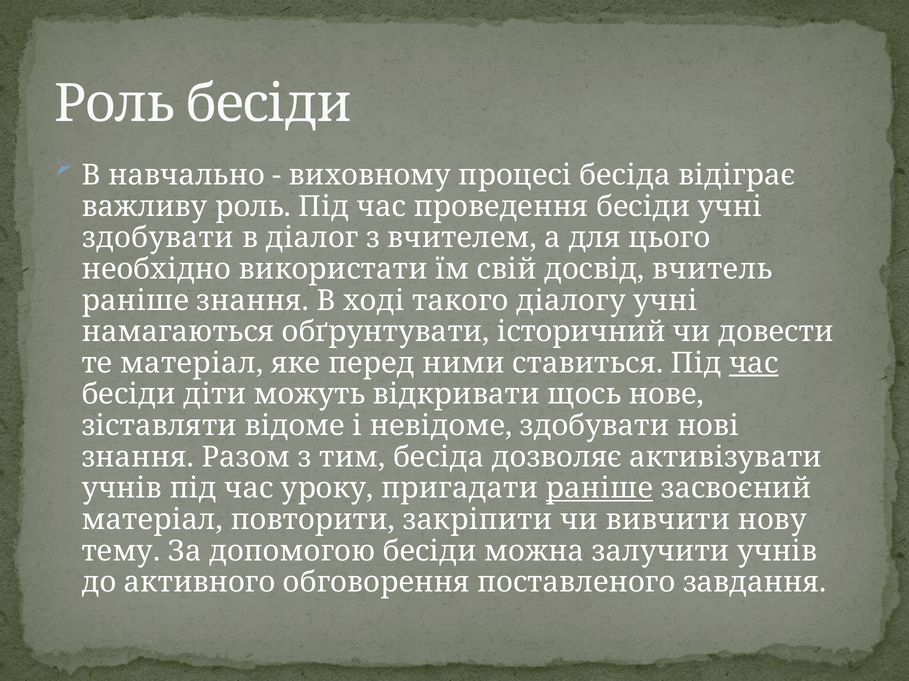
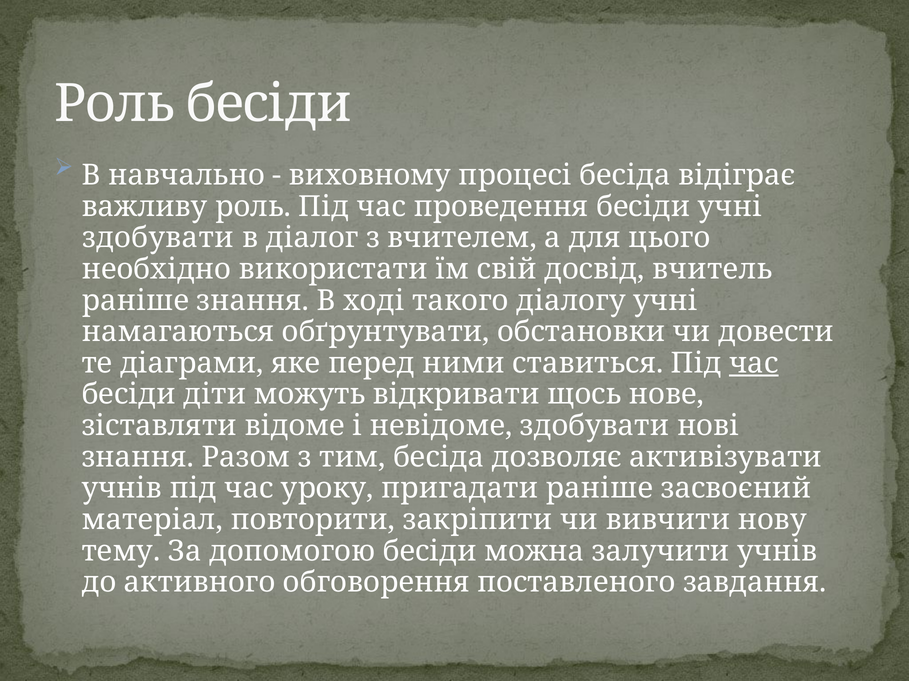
історичний: історичний -> обстановки (581, 332)
те матеріал: матеріал -> діаграми (192, 364)
раніше underline: present -> none (600, 489)
